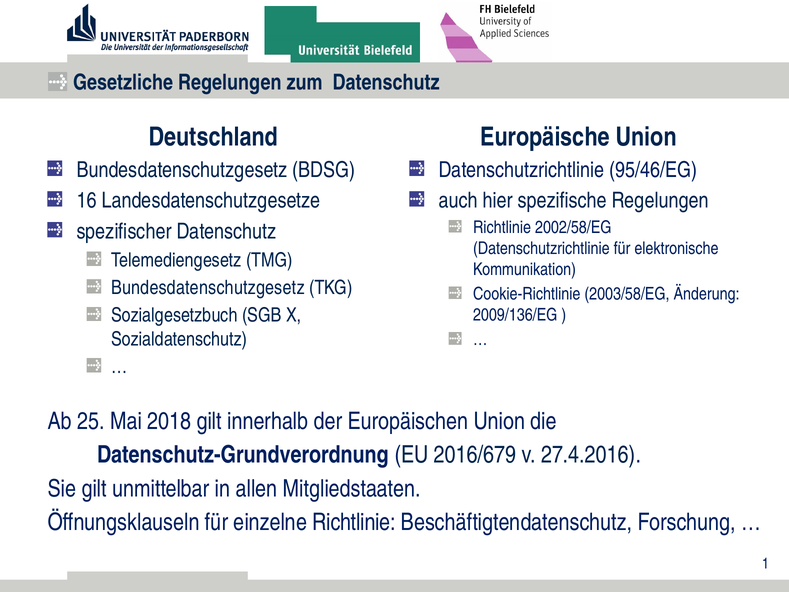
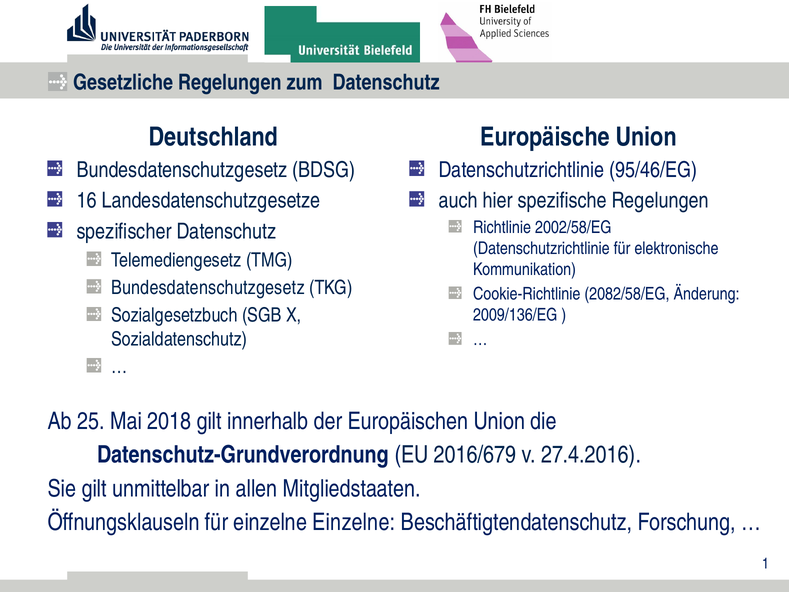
2003/58/EG: 2003/58/EG -> 2082/58/EG (627, 294)
einzelne Richtlinie: Richtlinie -> Einzelne (354, 522)
